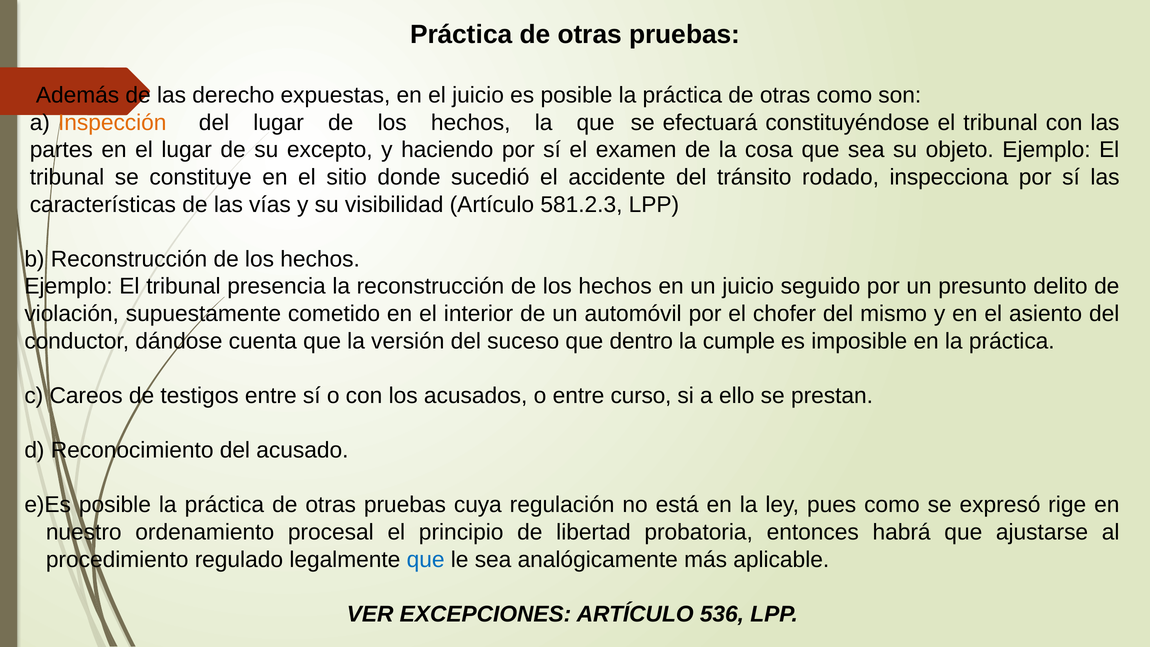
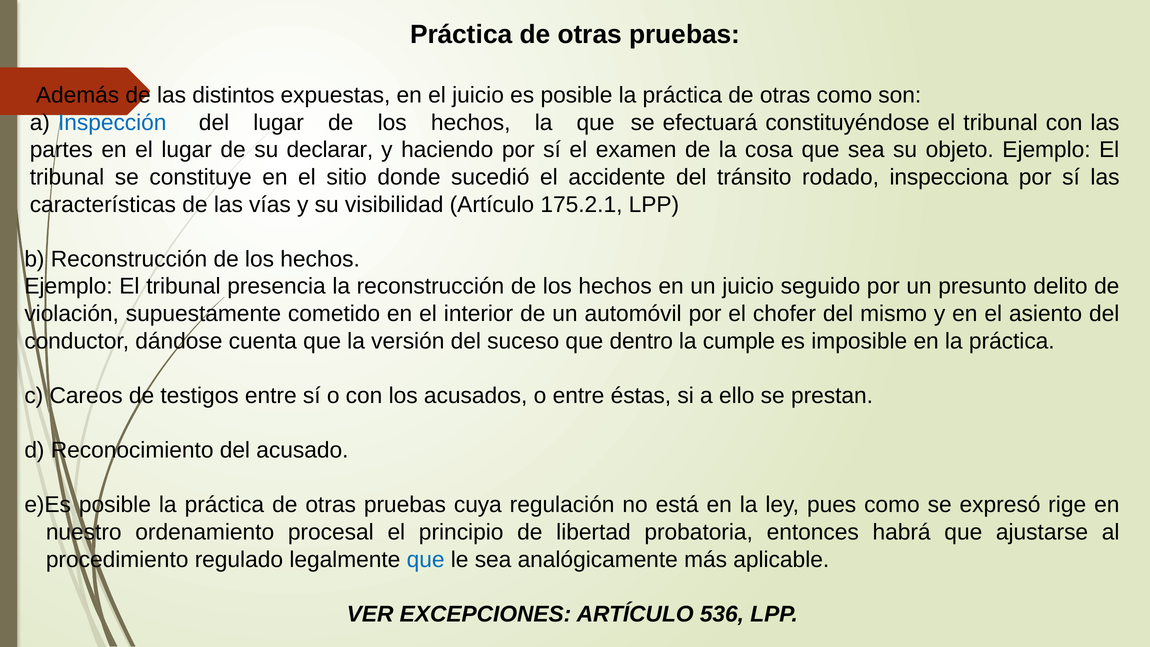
derecho: derecho -> distintos (233, 95)
Inspección colour: orange -> blue (112, 123)
excepto: excepto -> declarar (330, 150)
581.2.3: 581.2.3 -> 175.2.1 (581, 205)
curso: curso -> éstas (641, 396)
